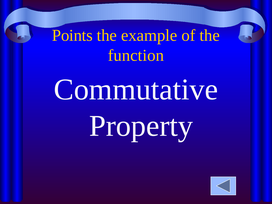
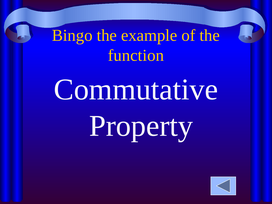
Points: Points -> Bingo (72, 35)
